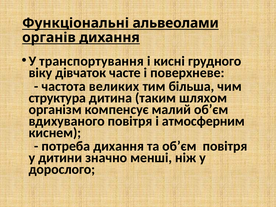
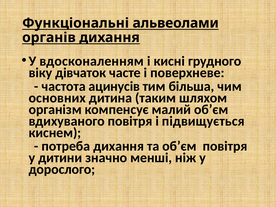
транспортування: транспортування -> вдосконаленням (92, 61)
великих: великих -> ацинусів (114, 86)
структура: структура -> основних (57, 98)
атмосферним: атмосферним -> підвищується (203, 121)
